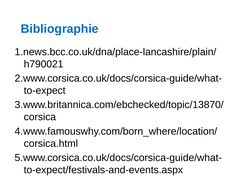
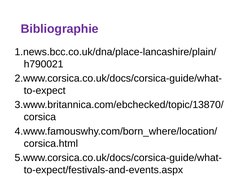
Bibliographie colour: blue -> purple (60, 29)
